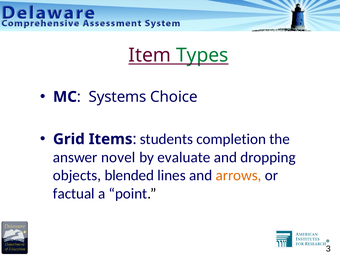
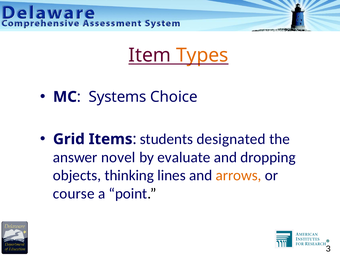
Types colour: green -> orange (202, 55)
completion: completion -> designated (231, 139)
blended: blended -> thinking (129, 175)
factual: factual -> course (74, 194)
